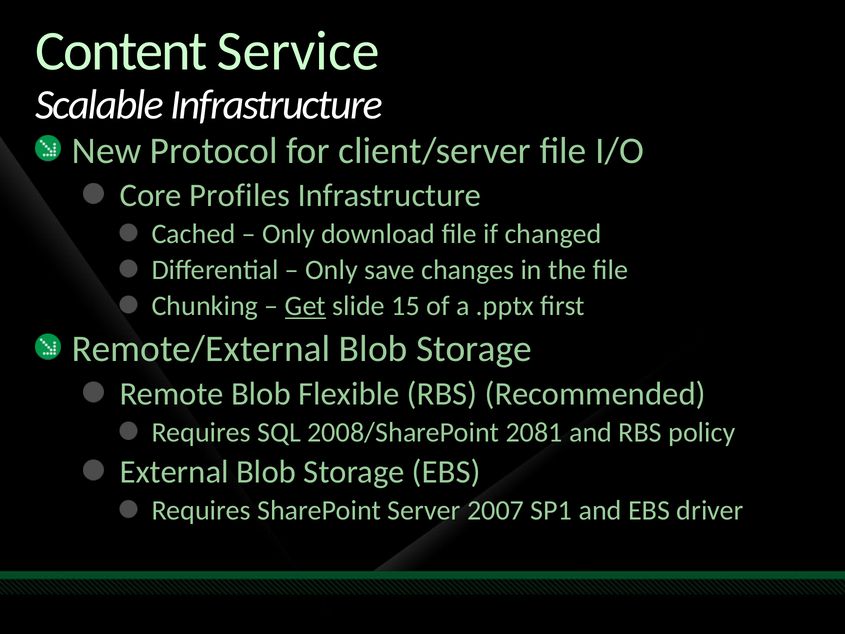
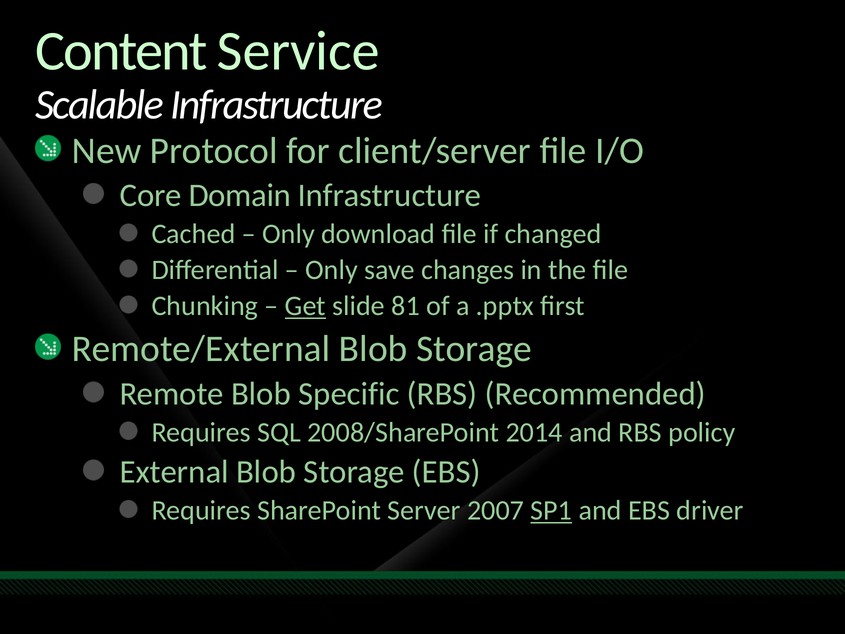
Profiles: Profiles -> Domain (240, 195)
15: 15 -> 81 (406, 306)
Flexible: Flexible -> Specific (349, 394)
2081: 2081 -> 2014 (534, 432)
SP1 underline: none -> present (551, 510)
